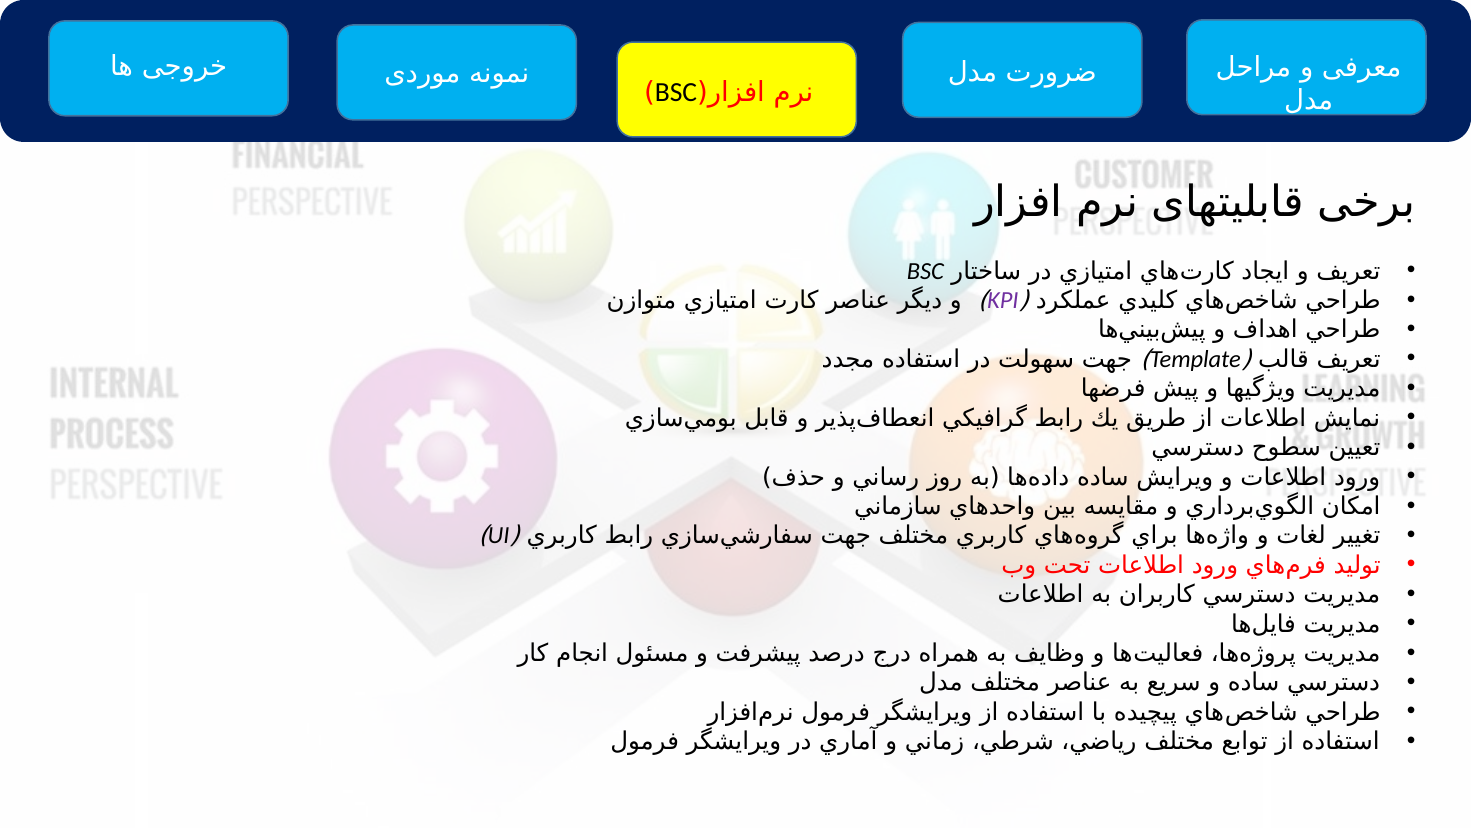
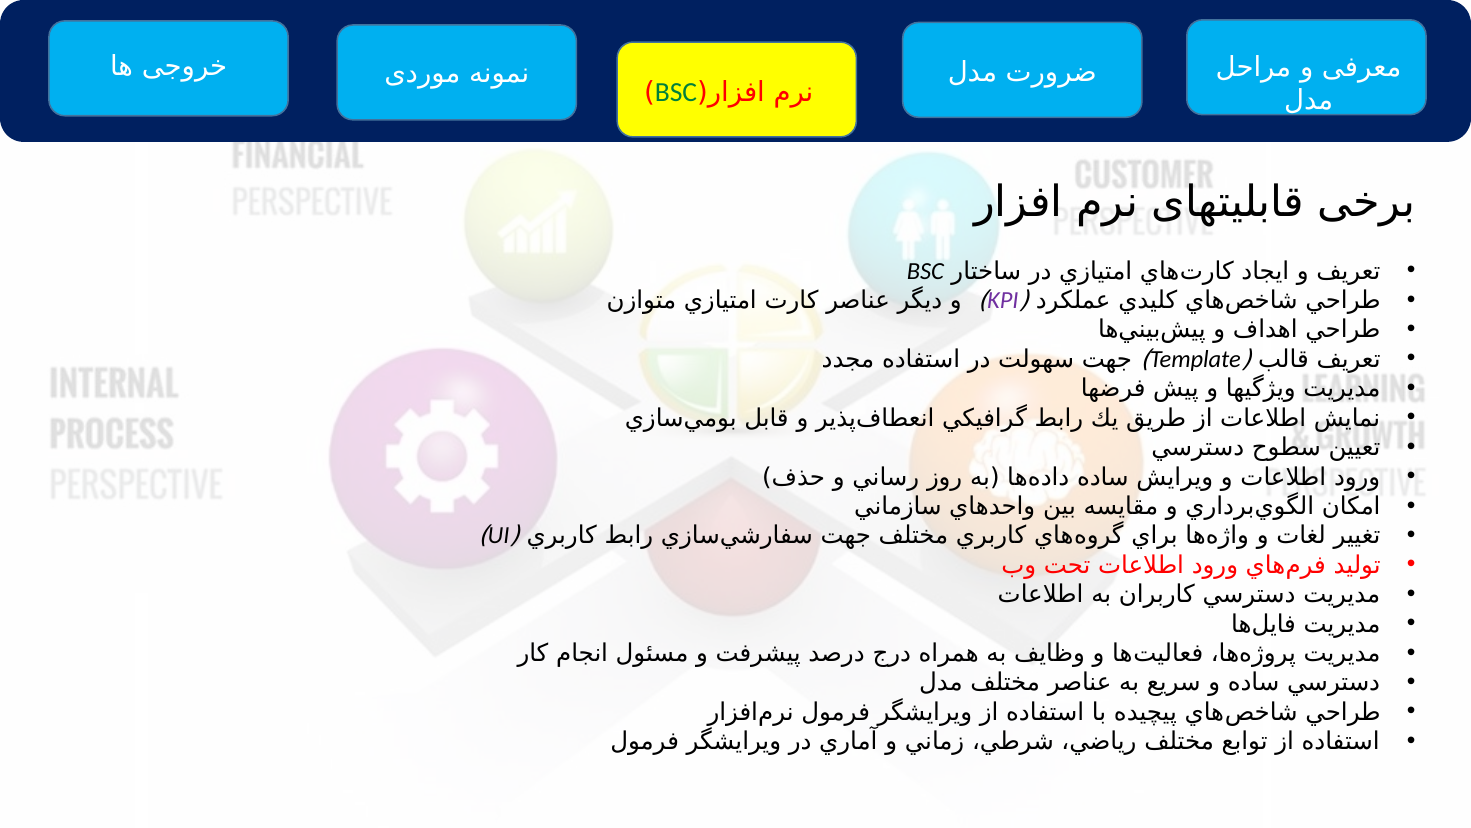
BSC colour: black -> green (676, 92)
